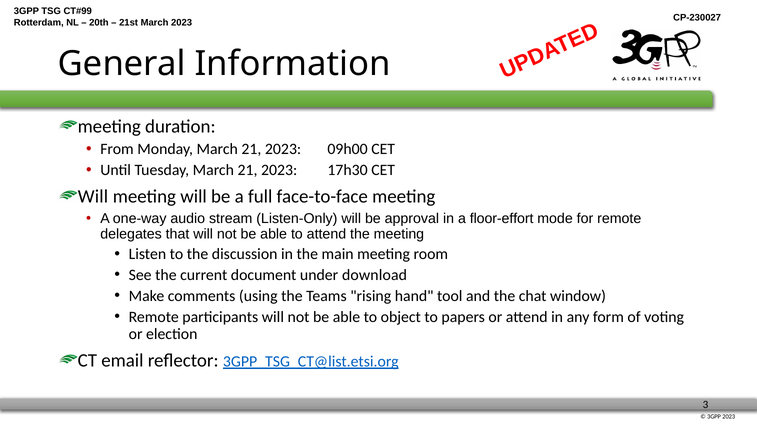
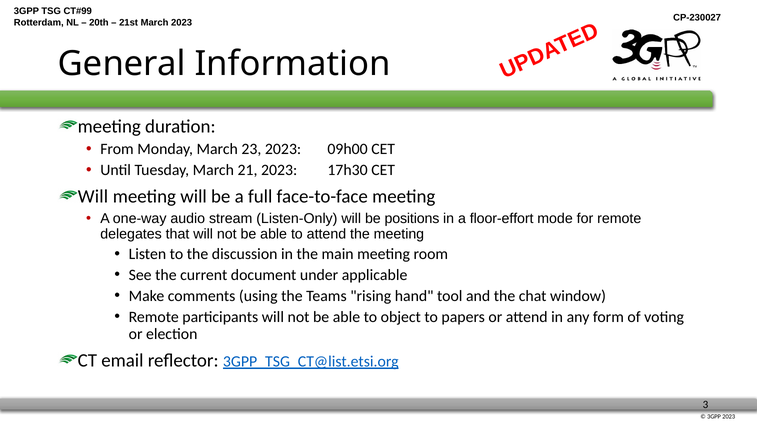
Monday March 21: 21 -> 23 (251, 149)
approval: approval -> positions (412, 218)
download: download -> applicable (375, 275)
